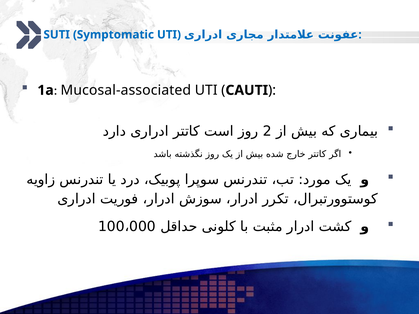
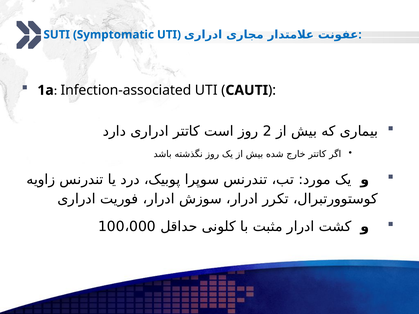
Mucosal-associated: Mucosal-associated -> Infection-associated (126, 90)
